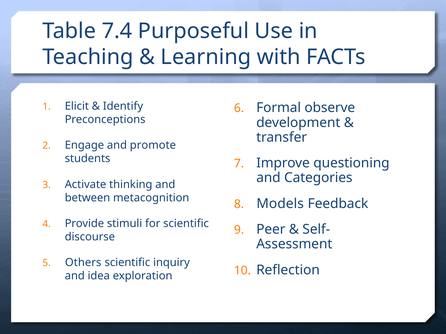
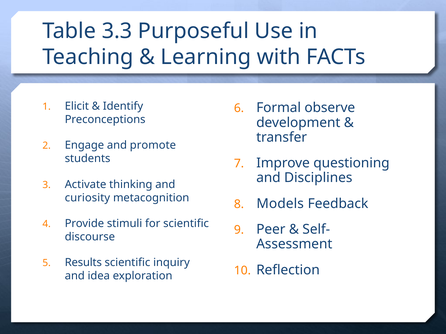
7.4: 7.4 -> 3.3 (117, 31)
Categories: Categories -> Disciplines (318, 178)
between: between -> curiosity (87, 198)
Others: Others -> Results (83, 263)
